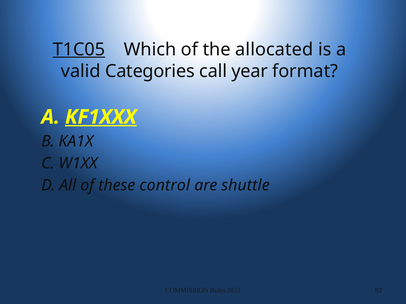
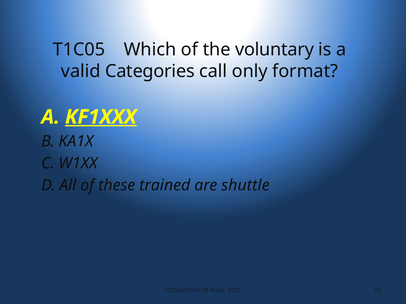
T1C05 underline: present -> none (79, 50)
allocated: allocated -> voluntary (274, 50)
year: year -> only (250, 71)
control: control -> trained (165, 186)
